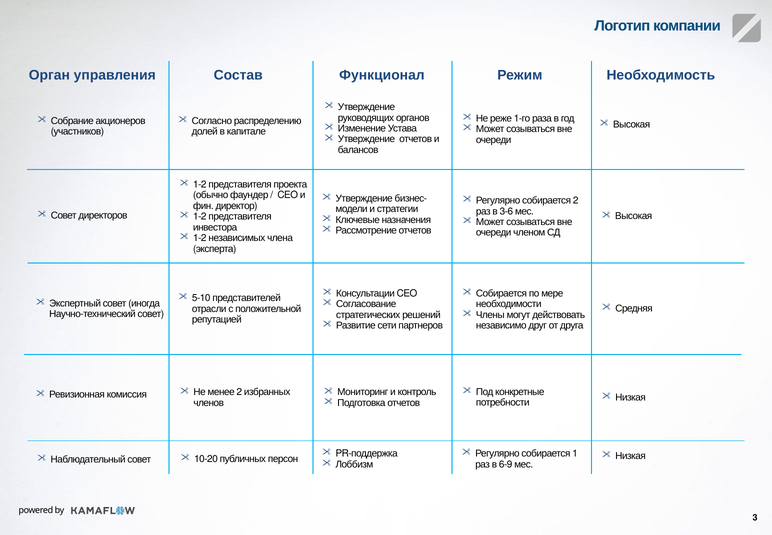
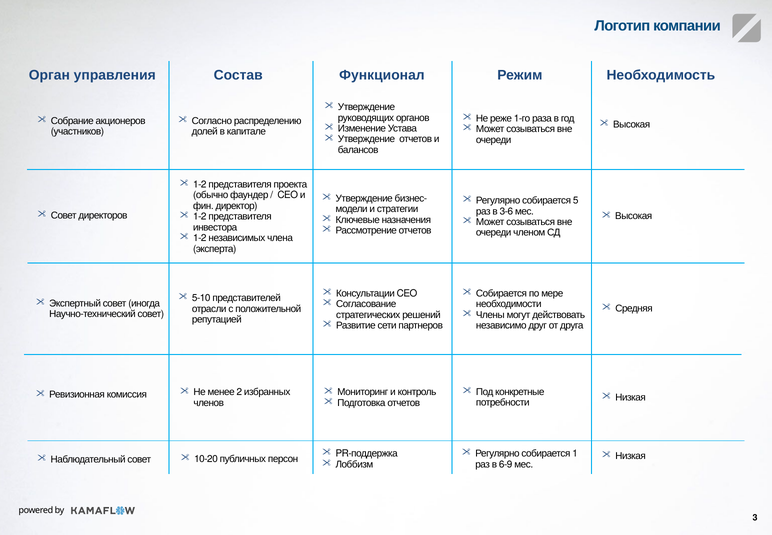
2: 2 -> 5 (576, 200)
